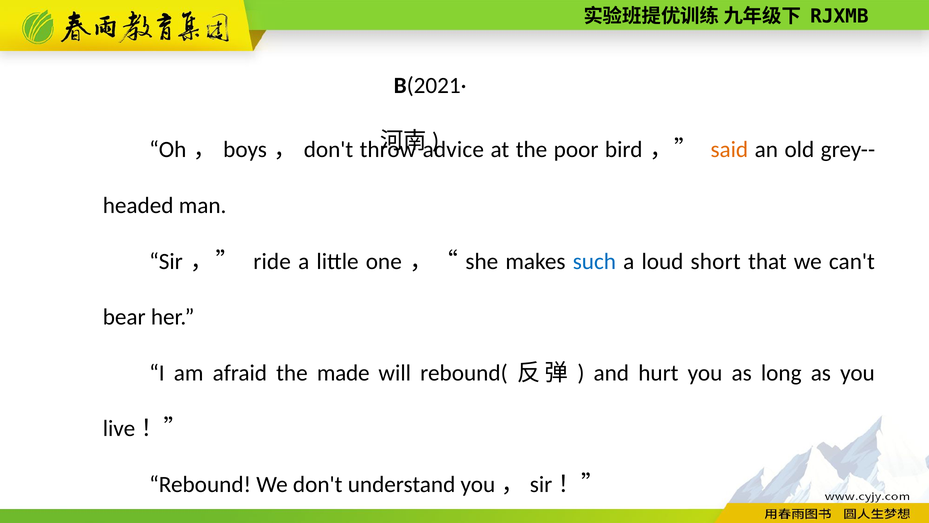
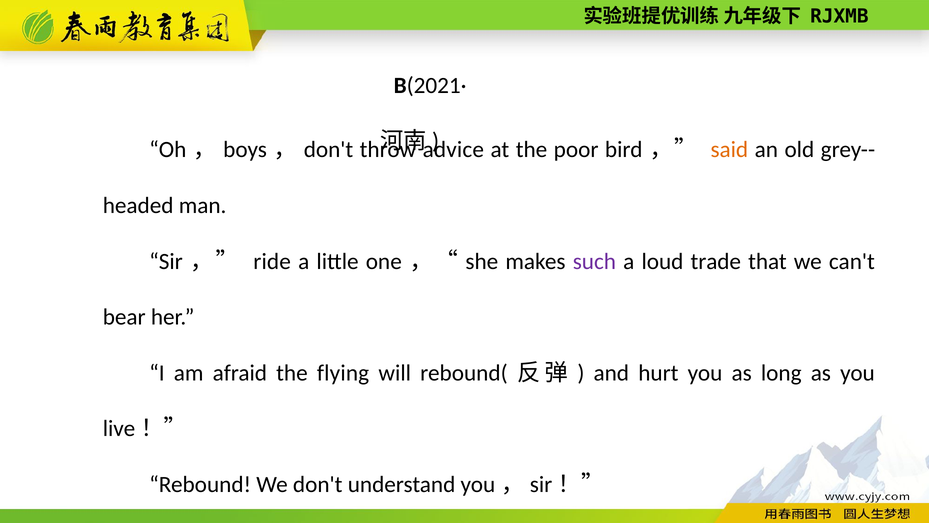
such colour: blue -> purple (594, 261)
short: short -> trade (716, 261)
made: made -> flying (343, 373)
